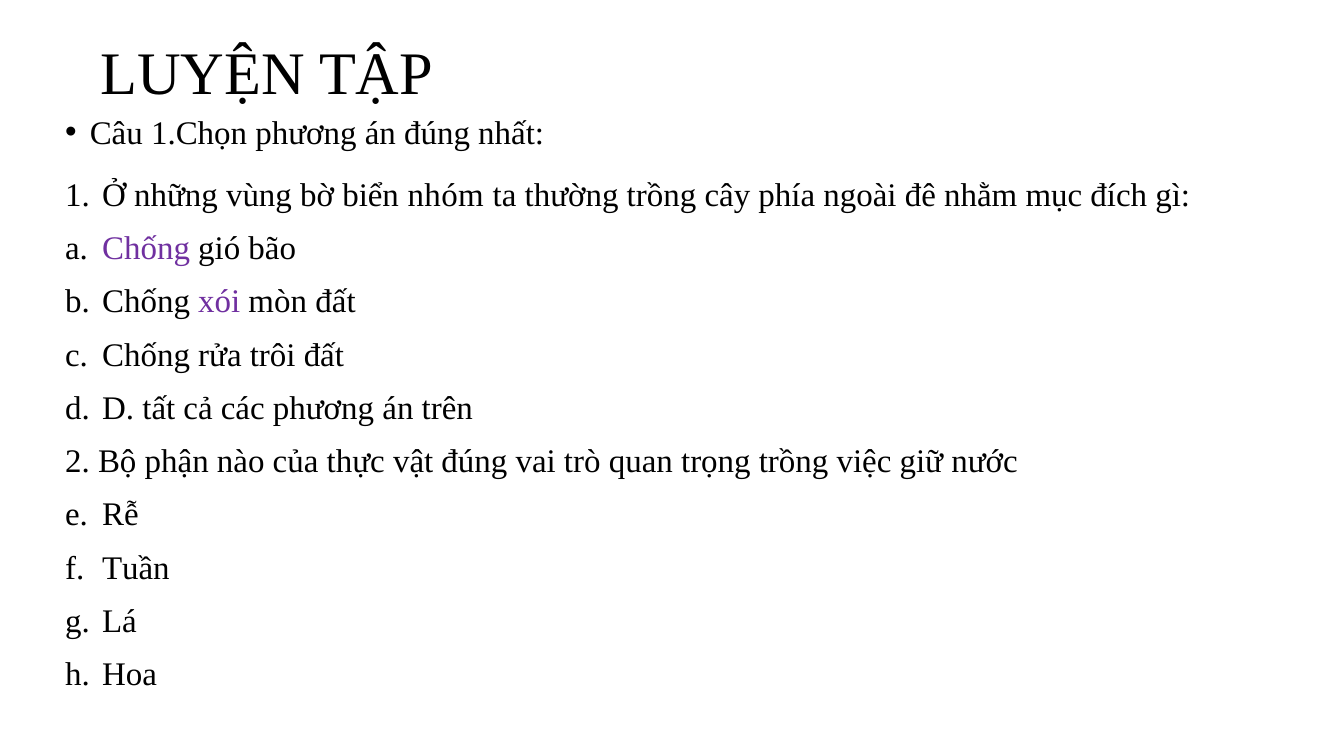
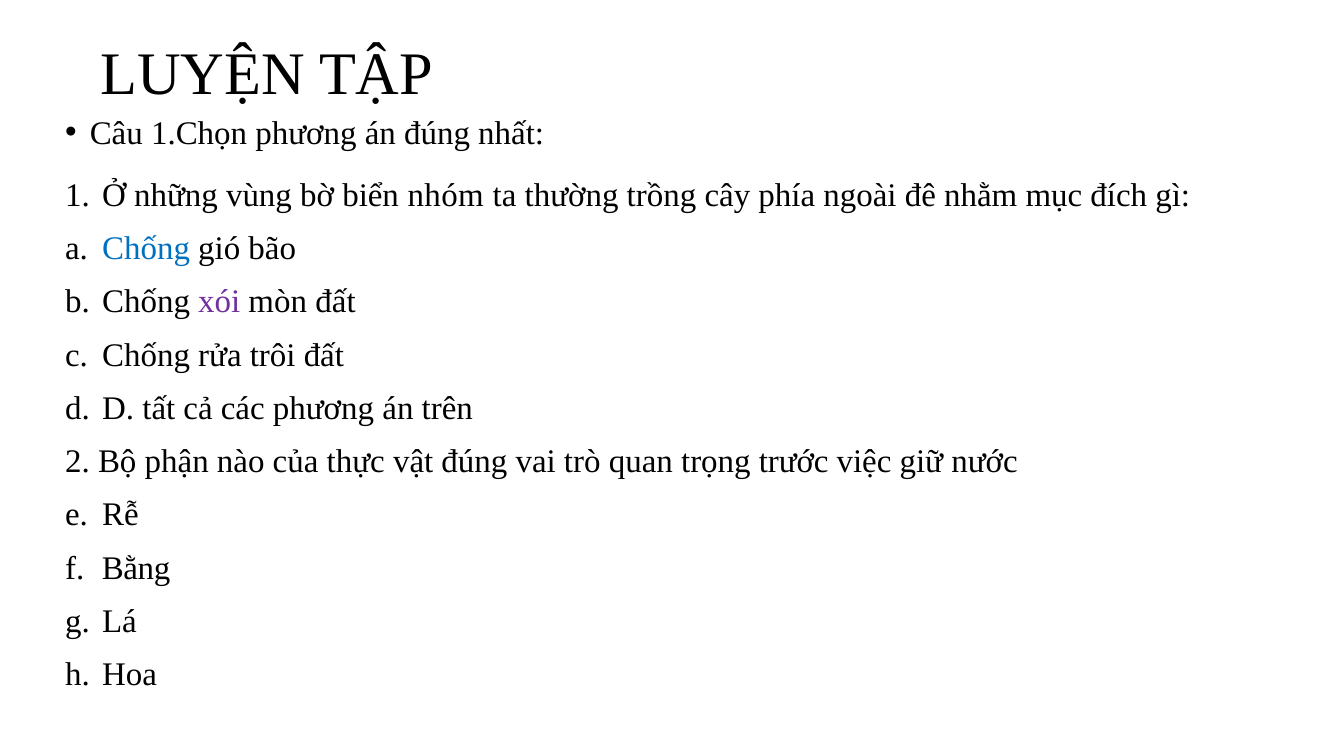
Chống colour: purple -> blue (146, 249)
trọng trồng: trồng -> trước (794, 462)
Tuần: Tuần -> Bằng (136, 568)
